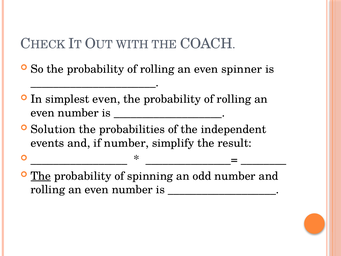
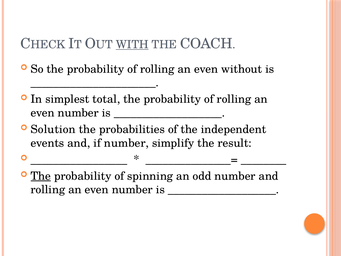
WITH underline: none -> present (132, 45)
spinner: spinner -> without (242, 69)
simplest even: even -> total (106, 99)
